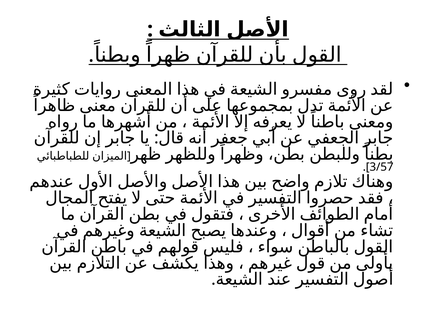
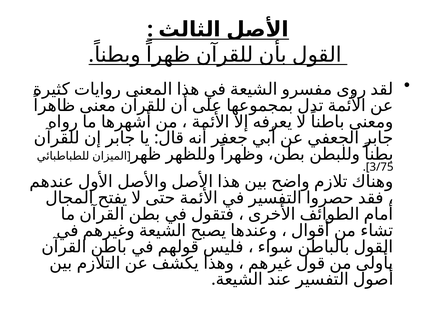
3/57: 3/57 -> 3/75 (382, 167)
